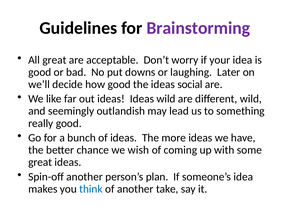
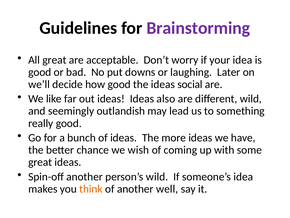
Ideas wild: wild -> also (166, 99)
person’s plan: plan -> wild (157, 176)
think colour: blue -> orange (91, 189)
take: take -> well (167, 189)
